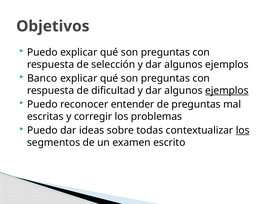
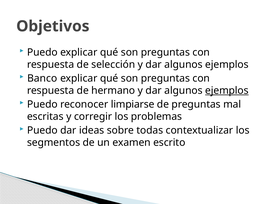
dificultad: dificultad -> hermano (113, 90)
entender: entender -> limpiarse (133, 104)
los underline: present -> none (243, 130)
